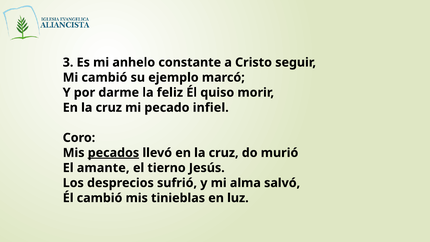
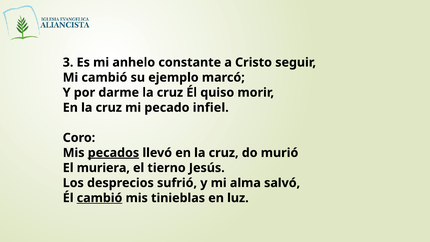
darme la feliz: feliz -> cruz (170, 92)
amante: amante -> muriera (103, 168)
cambió underline: none -> present (100, 198)
